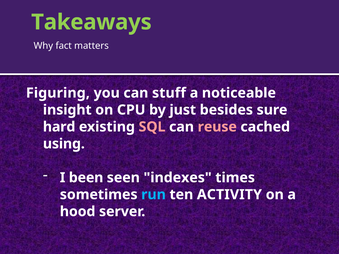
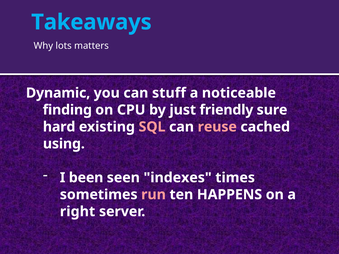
Takeaways colour: light green -> light blue (91, 22)
fact: fact -> lots (64, 46)
Figuring: Figuring -> Dynamic (58, 93)
insight: insight -> finding (67, 110)
besides: besides -> friendly (226, 110)
run colour: light blue -> pink (154, 195)
ACTIVITY: ACTIVITY -> HAPPENS (229, 195)
hood: hood -> right (78, 212)
